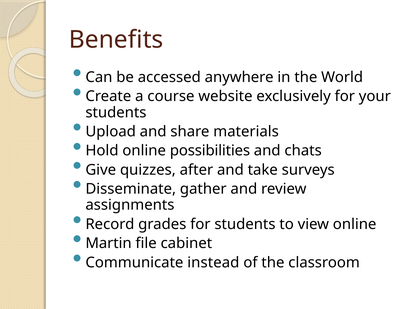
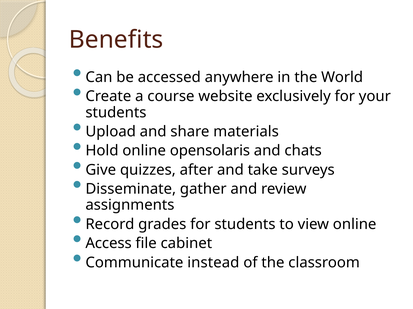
possibilities: possibilities -> opensolaris (210, 151)
Martin: Martin -> Access (109, 244)
